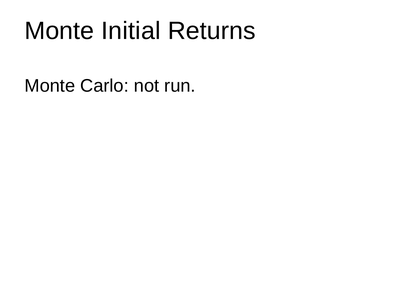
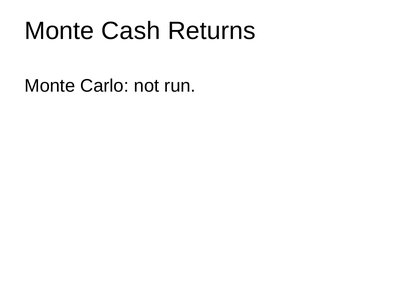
Initial: Initial -> Cash (131, 31)
